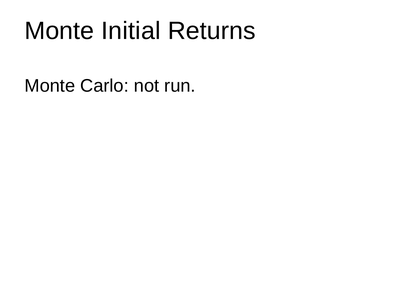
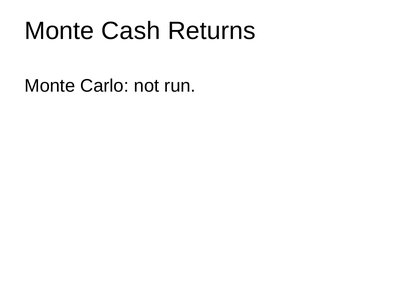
Initial: Initial -> Cash (131, 31)
